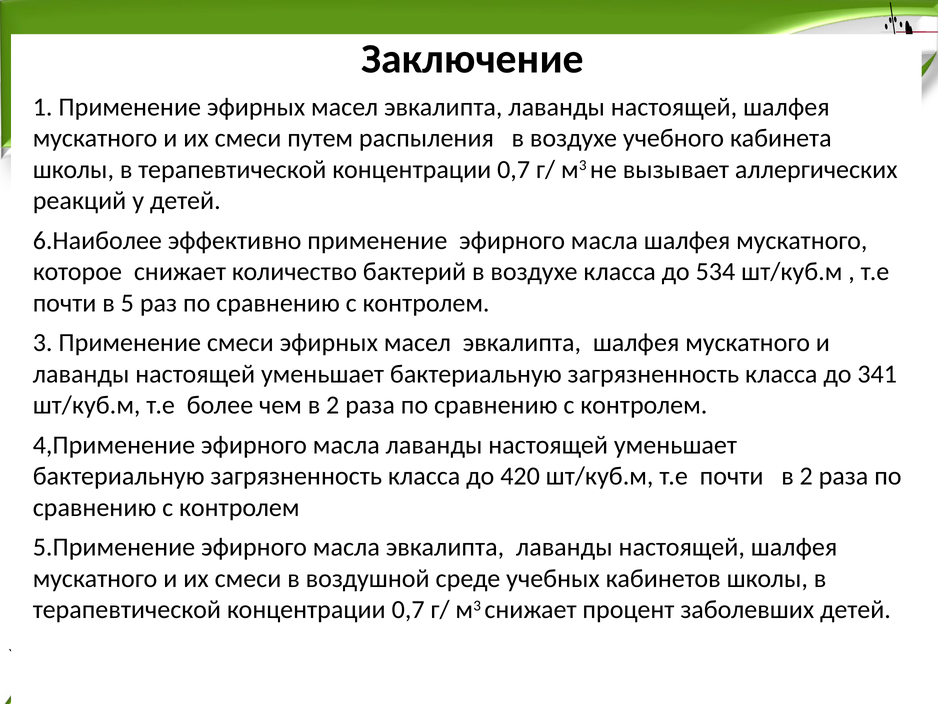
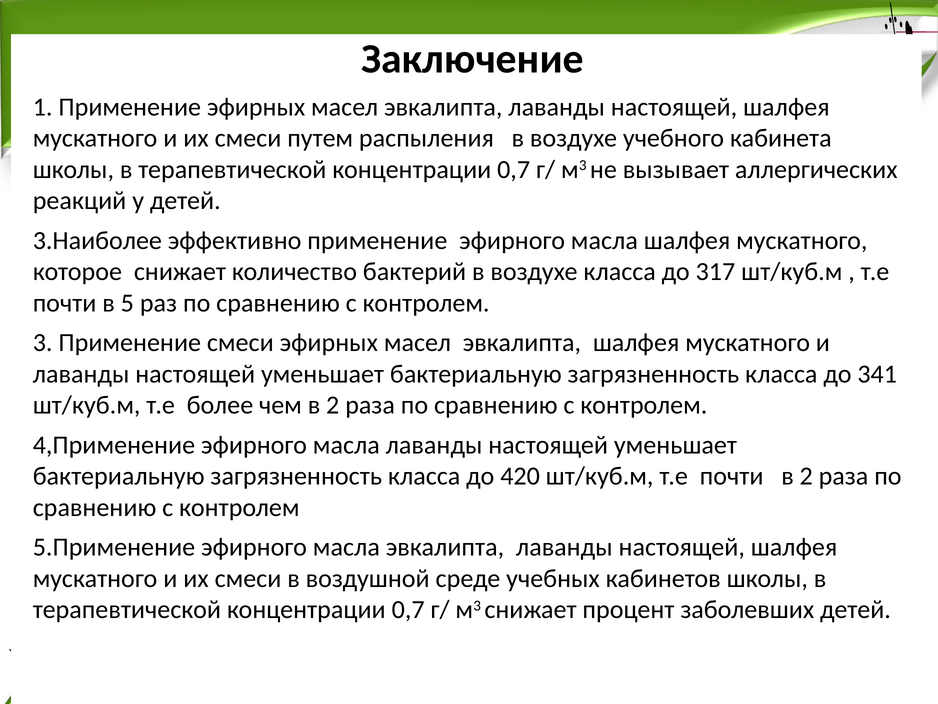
6.Наиболее: 6.Наиболее -> 3.Наиболее (97, 240)
534: 534 -> 317 (715, 272)
